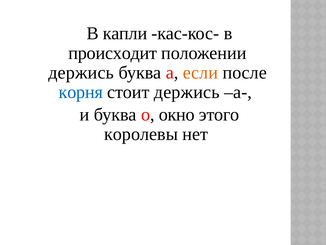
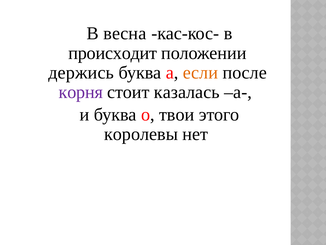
капли: капли -> весна (125, 33)
корня colour: blue -> purple (81, 92)
стоит держись: держись -> казалась (187, 92)
окно: окно -> твои (177, 114)
